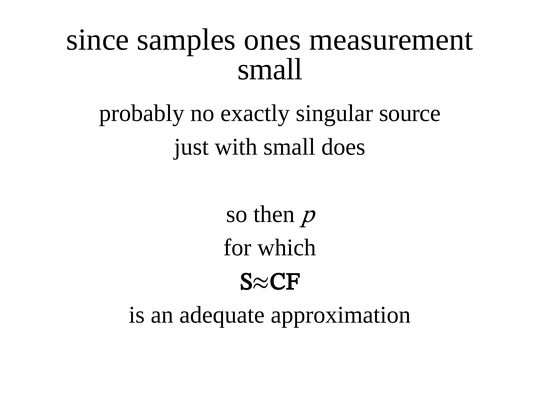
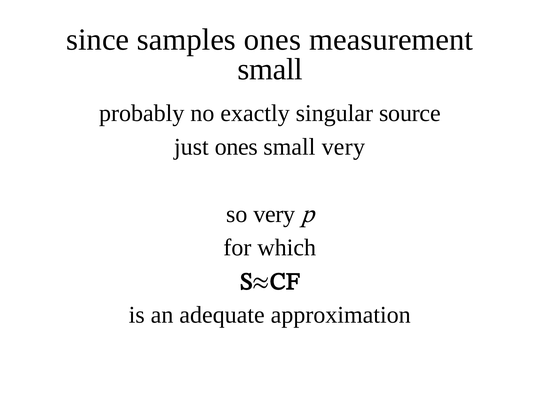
just with: with -> ones (236, 147)
small does: does -> very (343, 147)
so then: then -> very (274, 214)
